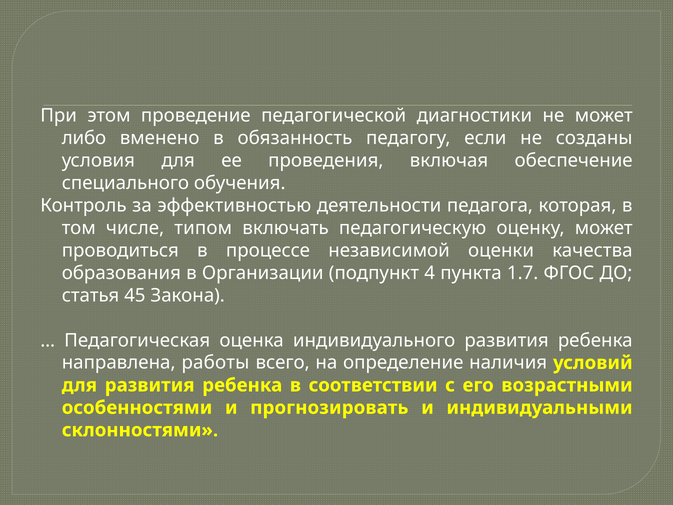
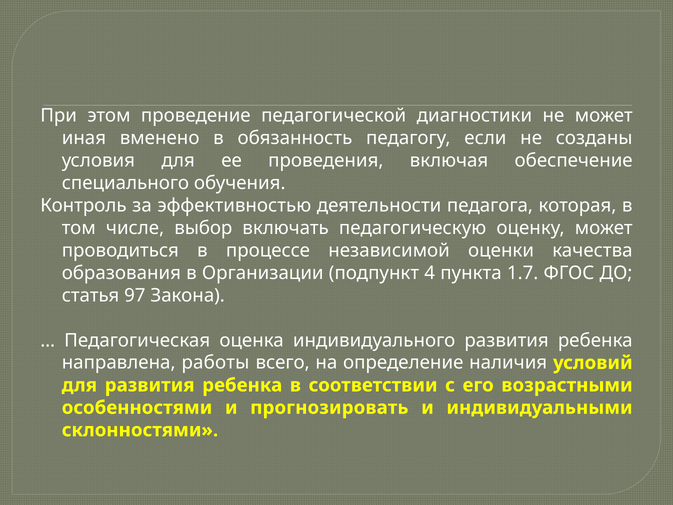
либо: либо -> иная (84, 138)
типом: типом -> выбор (203, 228)
45: 45 -> 97 (135, 295)
